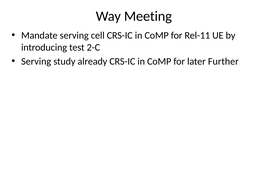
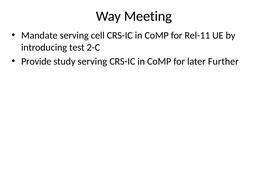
Serving: Serving -> Provide (36, 61)
study already: already -> serving (92, 61)
